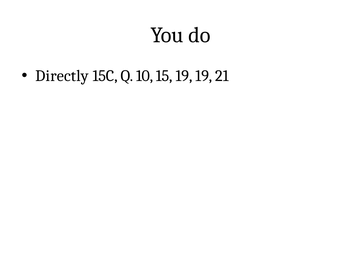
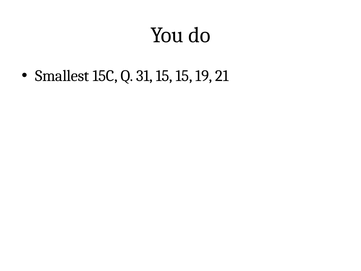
Directly: Directly -> Smallest (62, 76)
10: 10 -> 31 (144, 76)
15 19: 19 -> 15 (184, 76)
